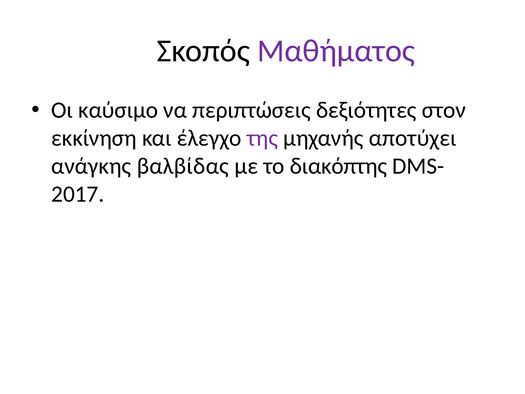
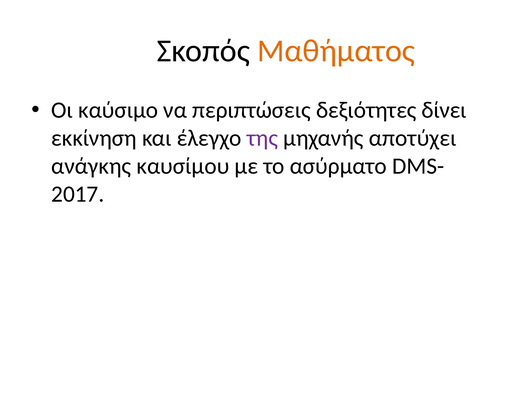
Μαθήματος colour: purple -> orange (336, 51)
στον: στον -> δίνει (444, 110)
βαλβίδας: βαλβίδας -> καυσίμου (183, 166)
διακόπτης: διακόπτης -> ασύρματο (338, 166)
